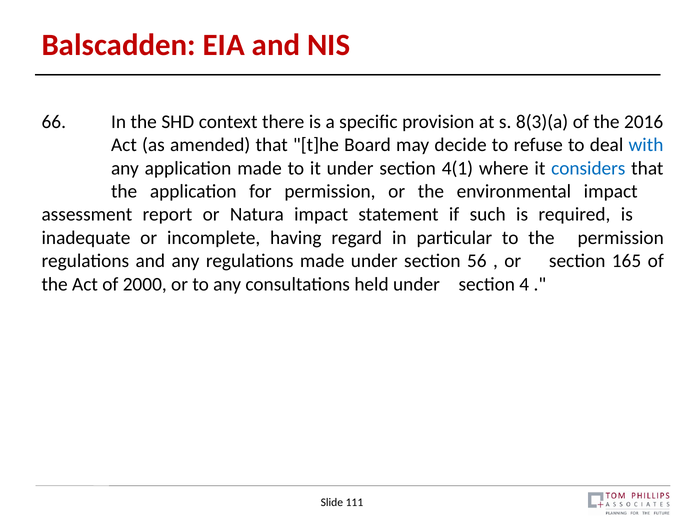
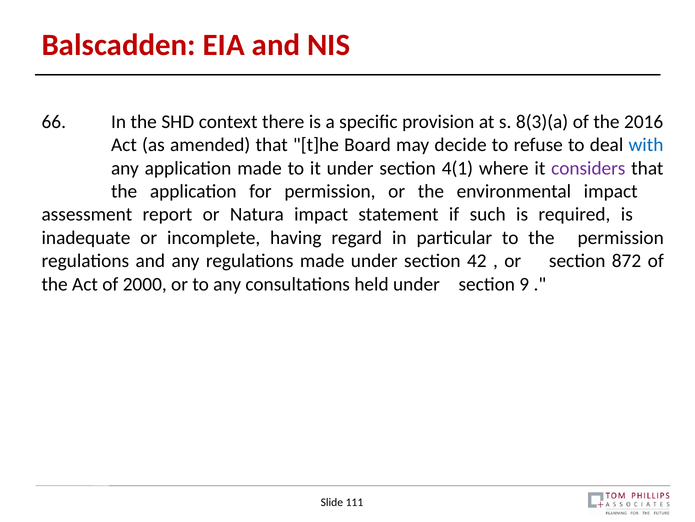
considers colour: blue -> purple (588, 168)
56: 56 -> 42 (477, 261)
165: 165 -> 872 (626, 261)
4: 4 -> 9 (524, 284)
